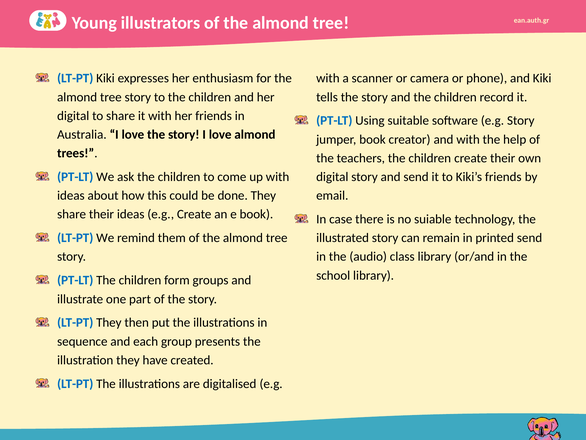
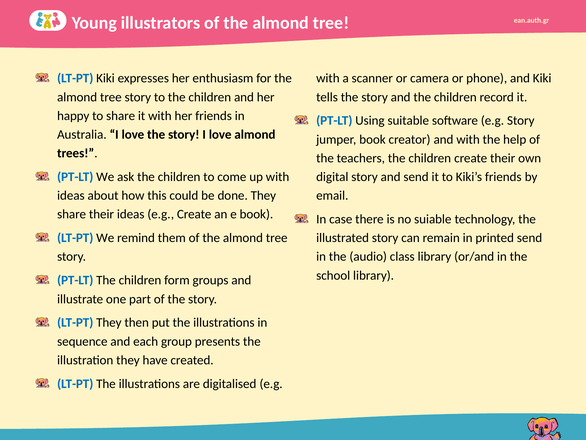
digital: digital -> happy (73, 116)
